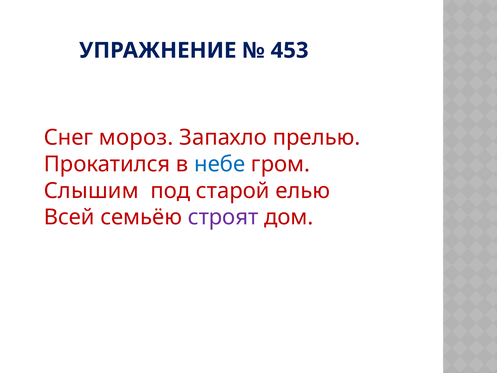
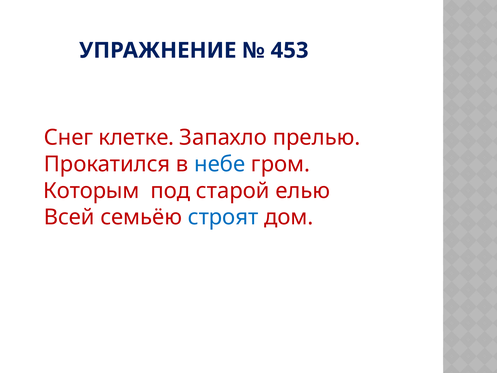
мороз: мороз -> клетке (136, 138)
Слышим: Слышим -> Которым (91, 191)
строят colour: purple -> blue (223, 217)
